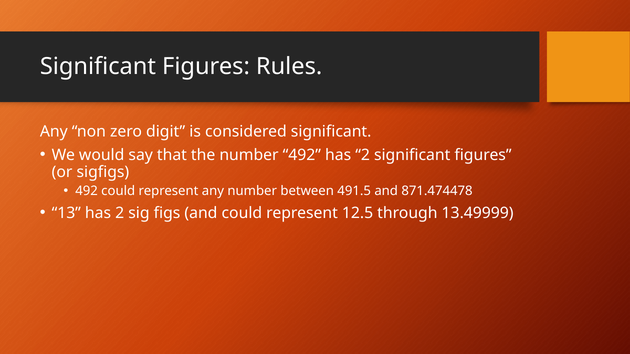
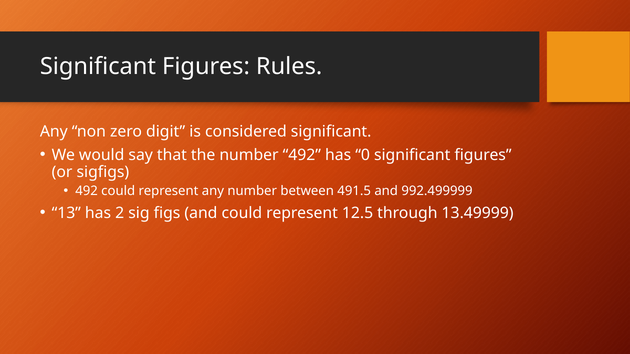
492 has 2: 2 -> 0 (363, 155)
871.474478: 871.474478 -> 992.499999 (437, 191)
